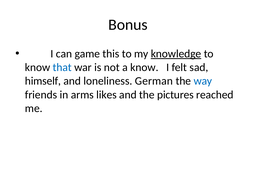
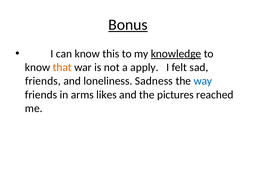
Bonus underline: none -> present (128, 25)
can game: game -> know (87, 54)
that colour: blue -> orange (62, 67)
a know: know -> apply (144, 67)
himself: himself -> friends (43, 81)
German: German -> Sadness (154, 81)
